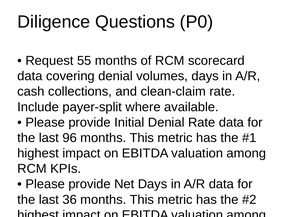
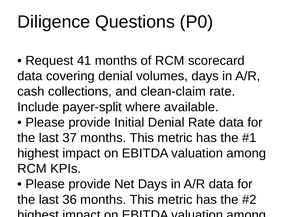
55: 55 -> 41 (84, 61)
96: 96 -> 37 (70, 138)
